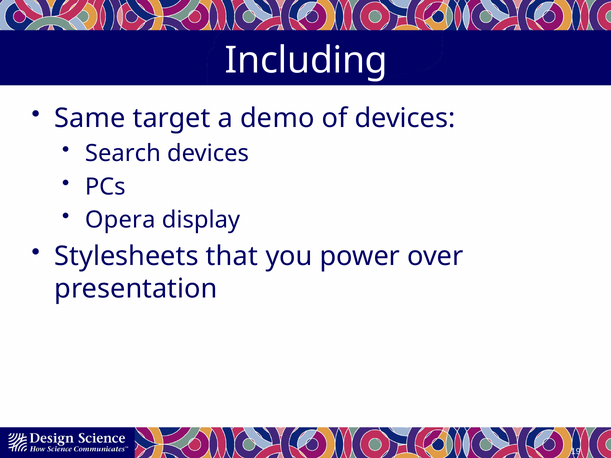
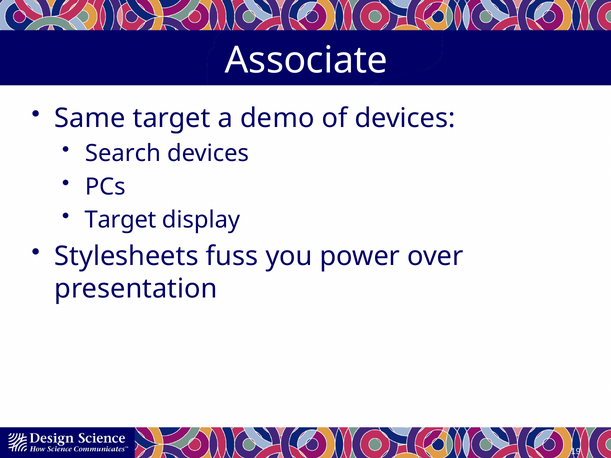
Including: Including -> Associate (306, 61)
Opera: Opera -> Target (120, 220)
that: that -> fuss (232, 256)
